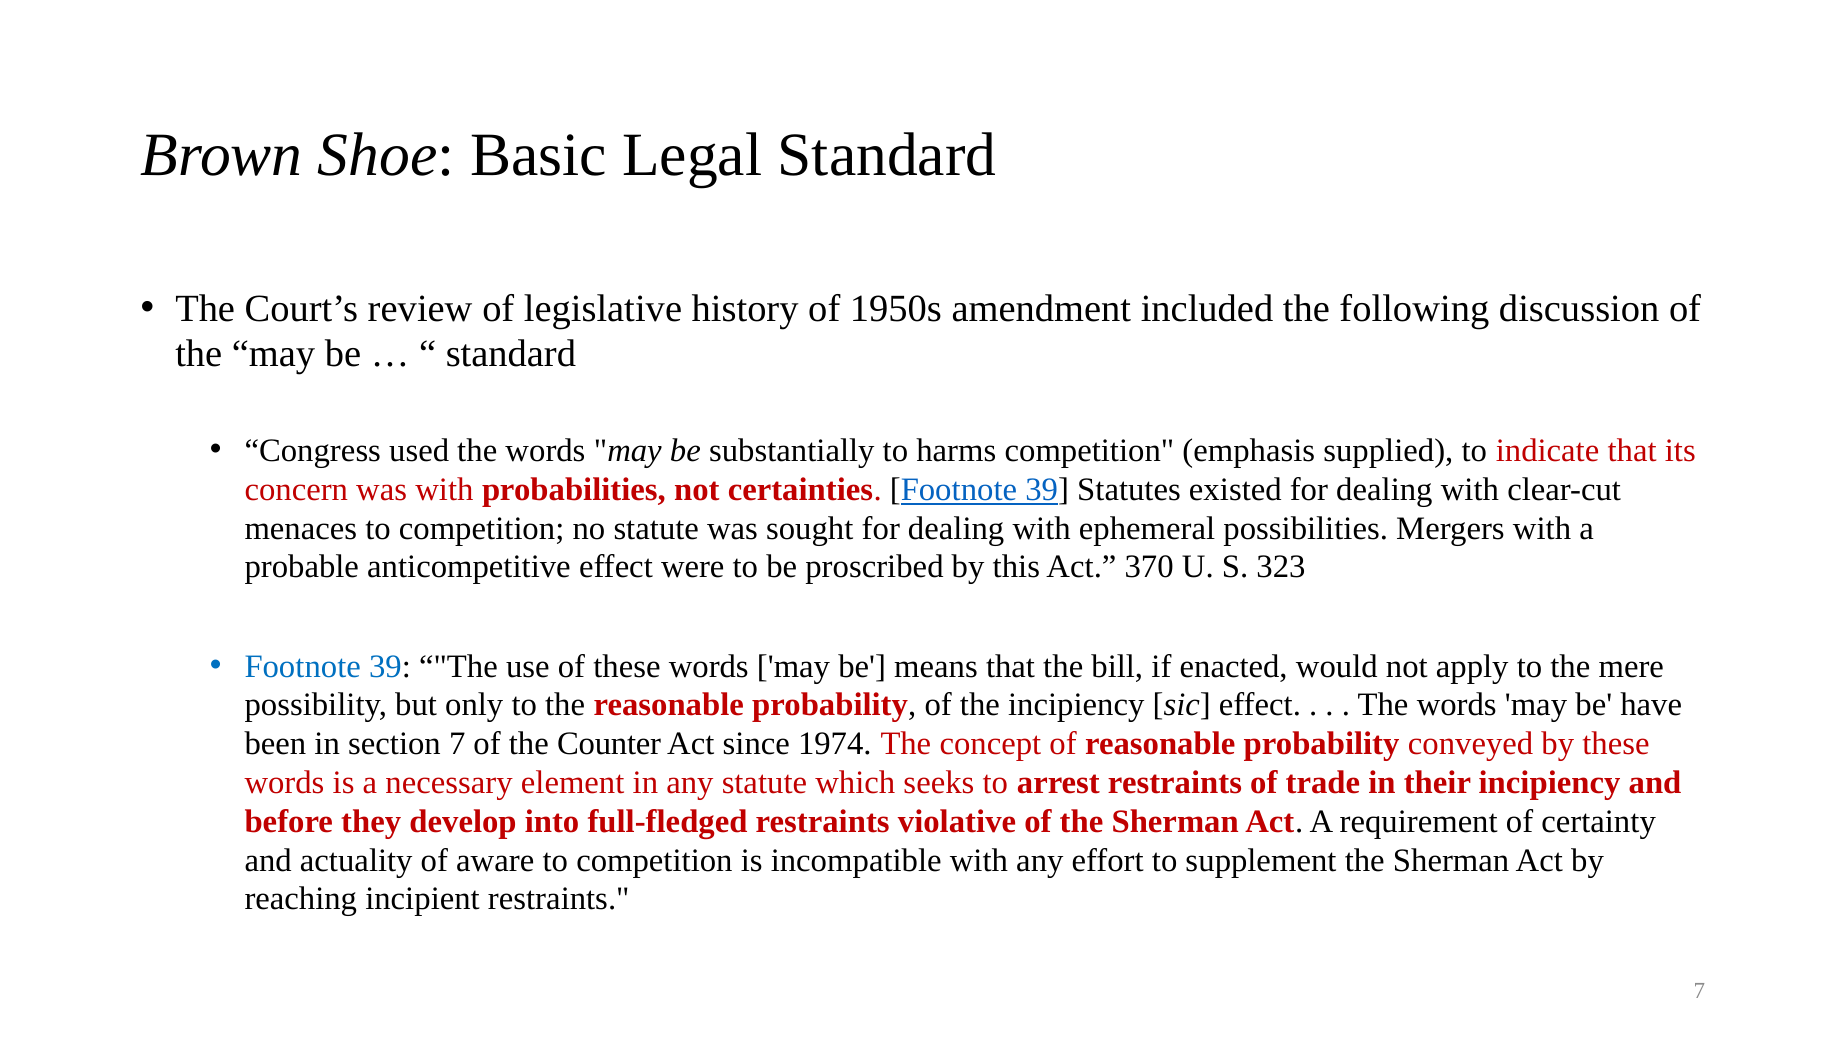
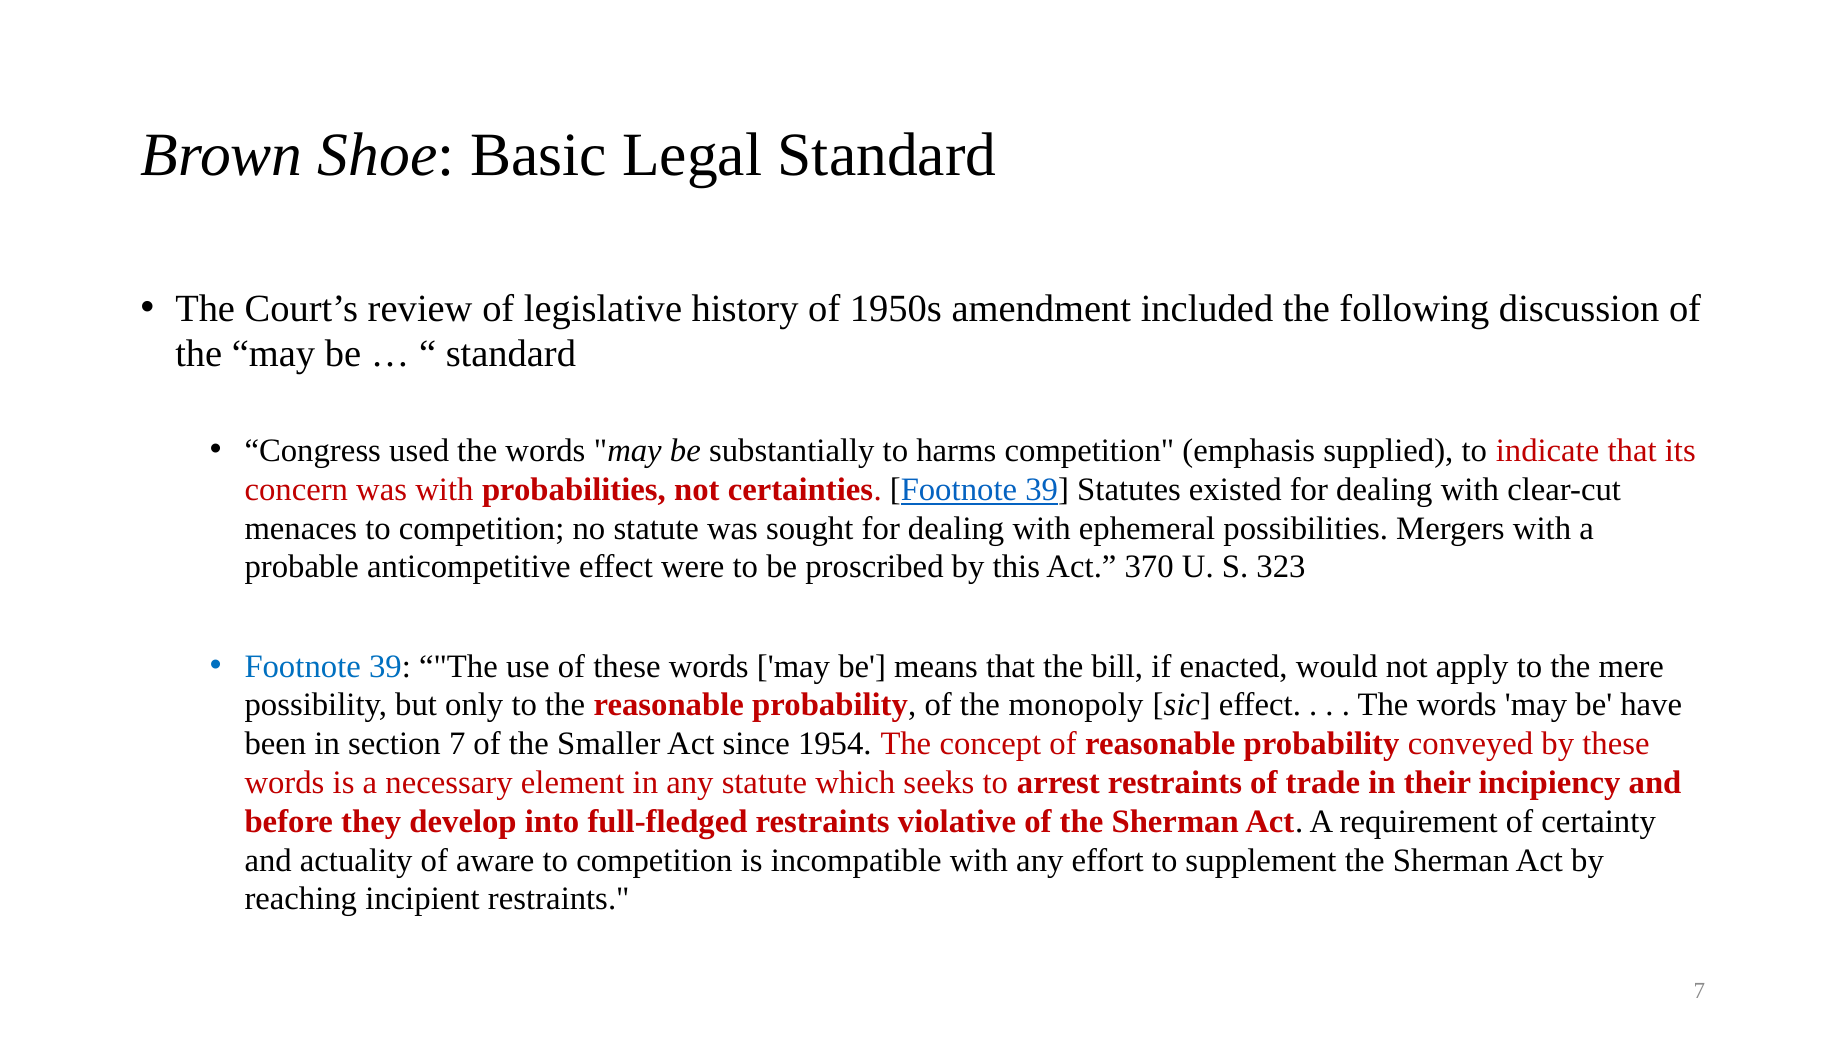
the incipiency: incipiency -> monopoly (1076, 705)
Counter: Counter -> Smaller (609, 744)
1974: 1974 -> 1954 (835, 744)
